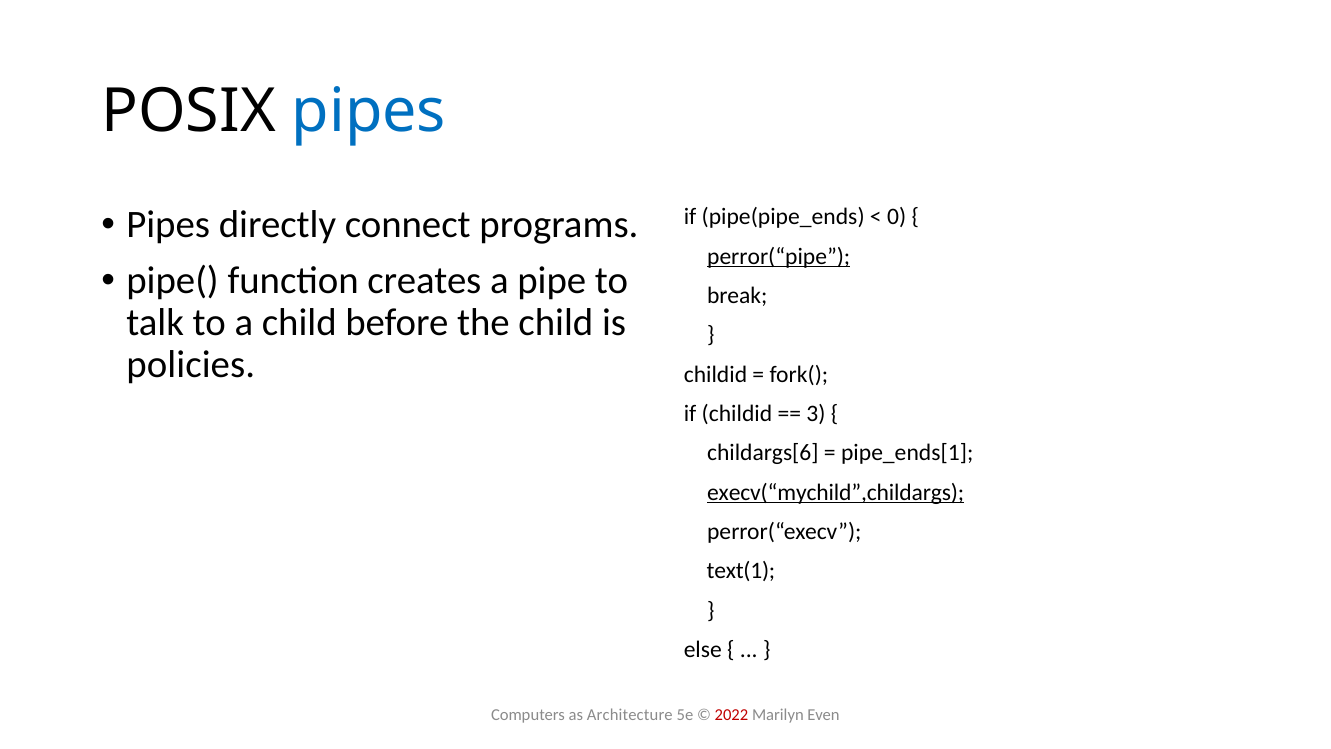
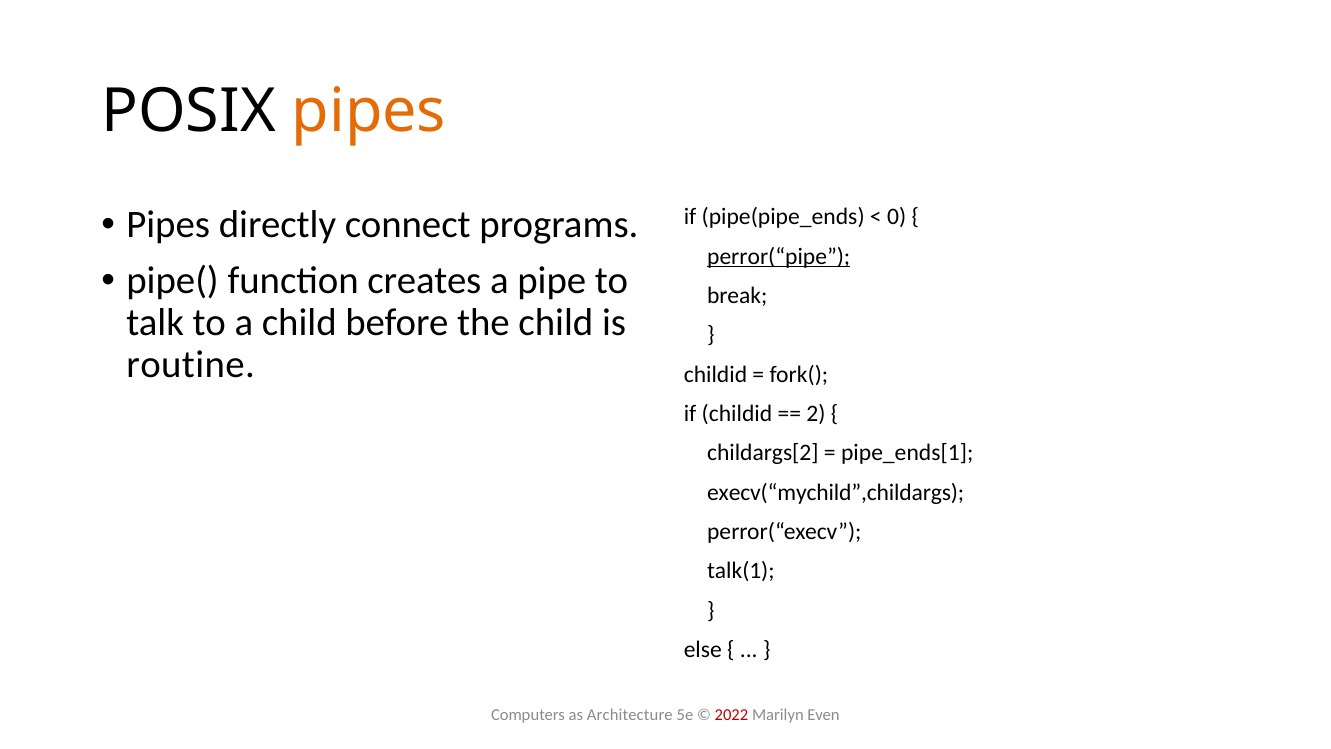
pipes colour: blue -> orange (369, 112)
policies: policies -> routine (191, 364)
3: 3 -> 2 (816, 414)
childargs[6: childargs[6 -> childargs[2 (763, 453)
execv(“mychild”,childargs underline: present -> none (836, 492)
text(1: text(1 -> talk(1 (741, 571)
